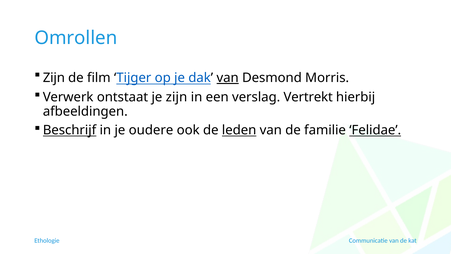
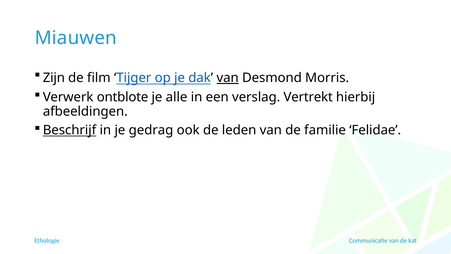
Omrollen: Omrollen -> Miauwen (76, 38)
ontstaat: ontstaat -> ontblote (123, 97)
je zijn: zijn -> alle (177, 97)
oudere: oudere -> gedrag (151, 130)
leden underline: present -> none (239, 130)
Felidae underline: present -> none (375, 130)
